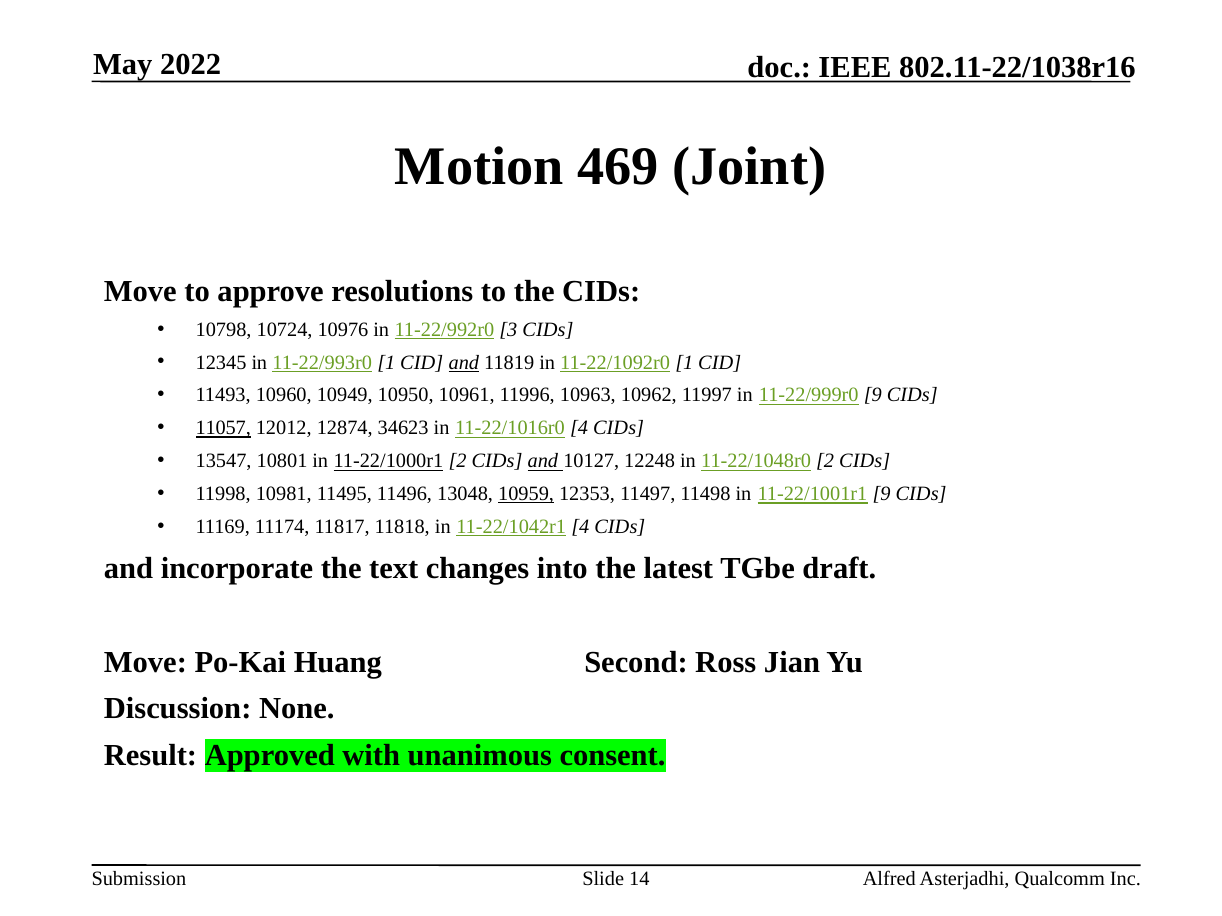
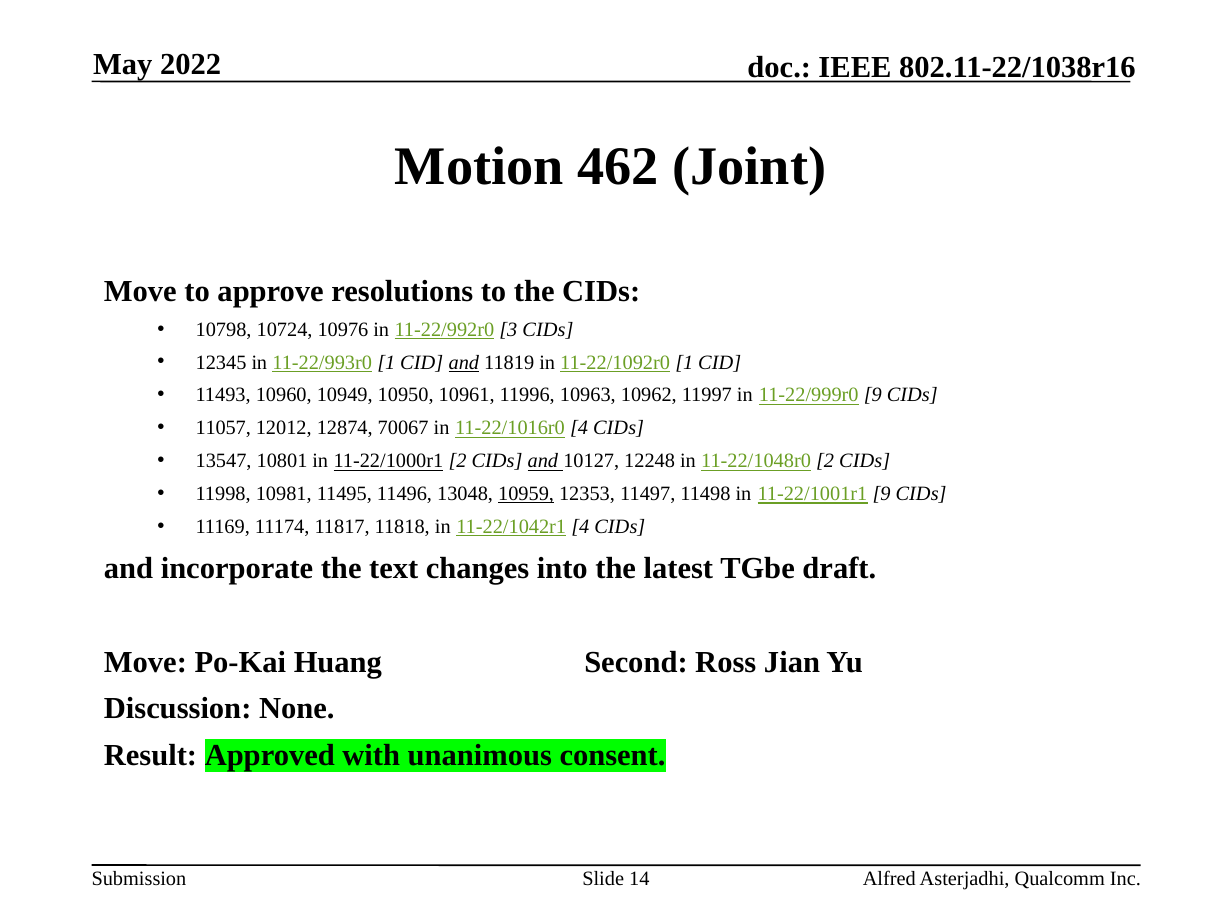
469: 469 -> 462 (618, 167)
11057 underline: present -> none (223, 428)
34623: 34623 -> 70067 (403, 428)
